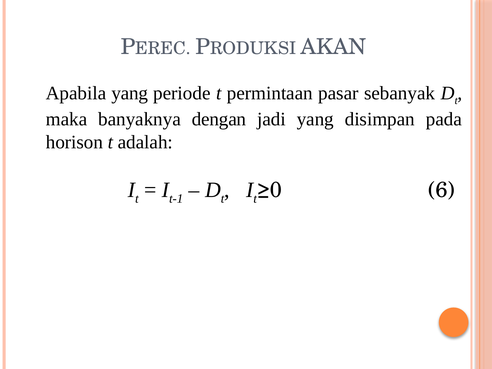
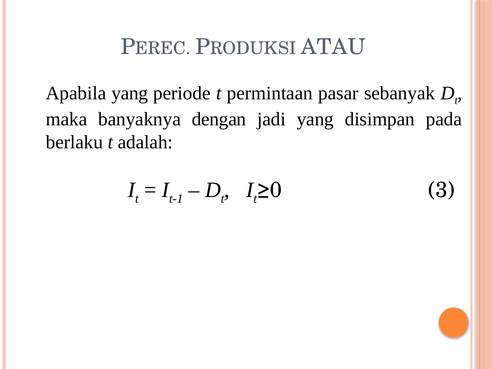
AKAN: AKAN -> ATAU (333, 47)
horison: horison -> berlaku (74, 142)
6: 6 -> 3 (441, 190)
